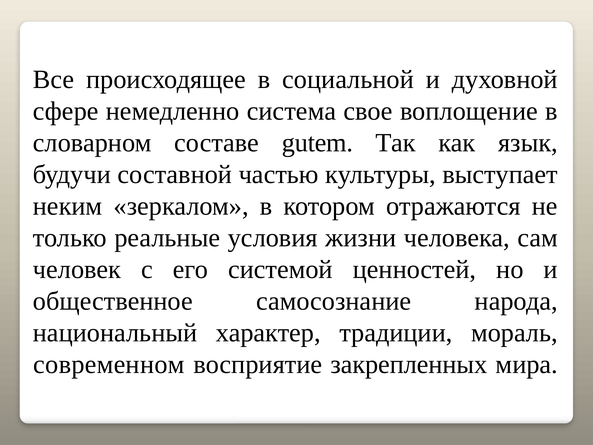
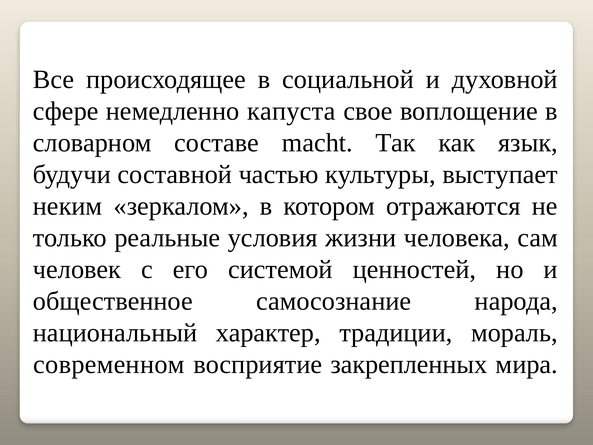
система: система -> капуста (291, 111)
gutem: gutem -> macht (317, 143)
